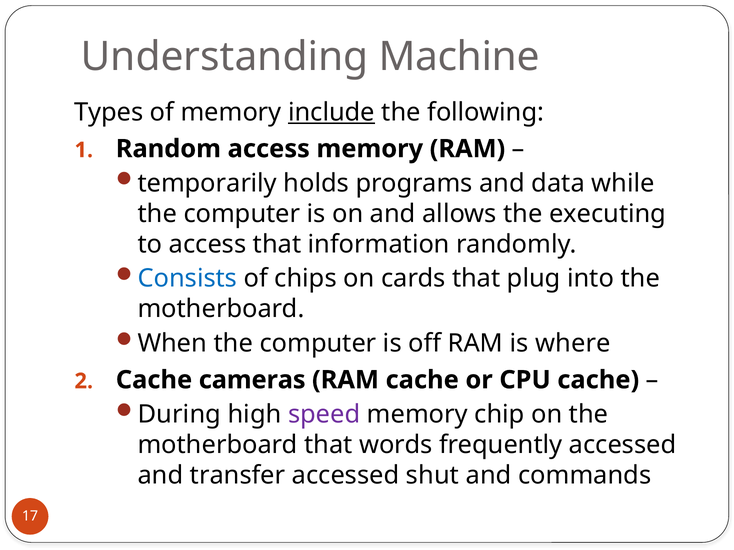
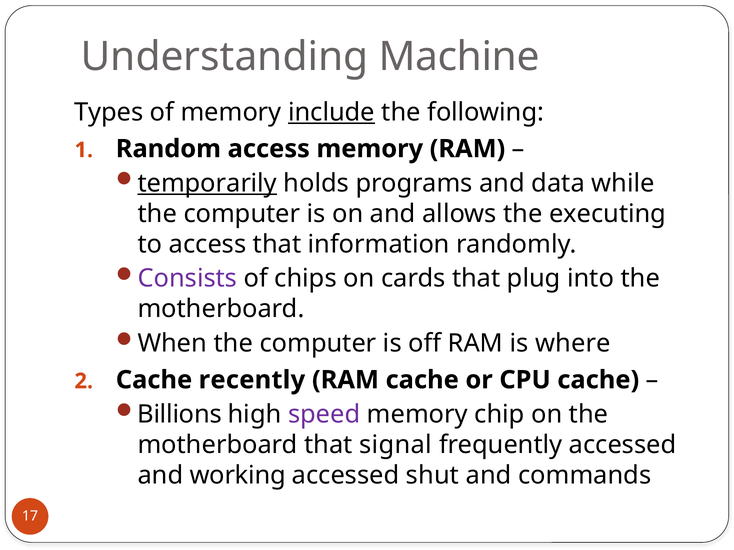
temporarily underline: none -> present (207, 183)
Consists colour: blue -> purple (187, 279)
cameras: cameras -> recently (252, 380)
During: During -> Billions (180, 415)
words: words -> signal (396, 445)
transfer: transfer -> working (238, 476)
